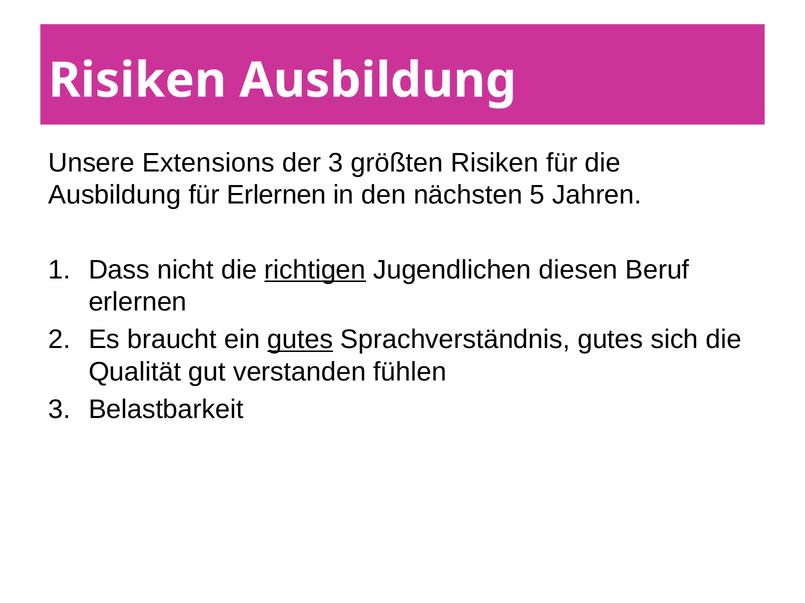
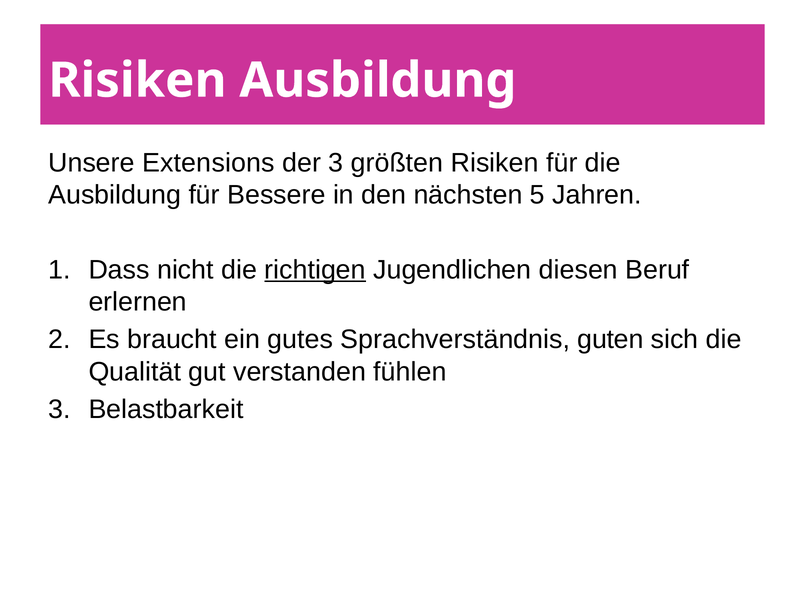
für Erlernen: Erlernen -> Bessere (276, 195)
gutes underline: present -> none (300, 340)
Sprachverständnis gutes: gutes -> guten (611, 340)
